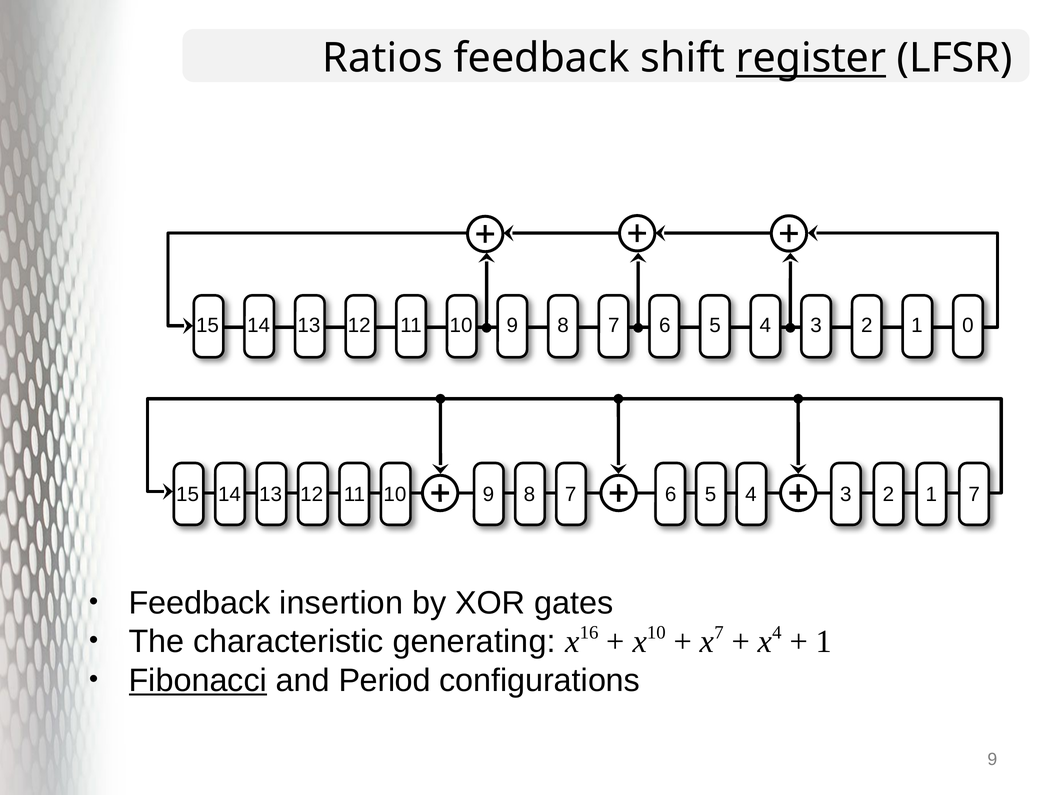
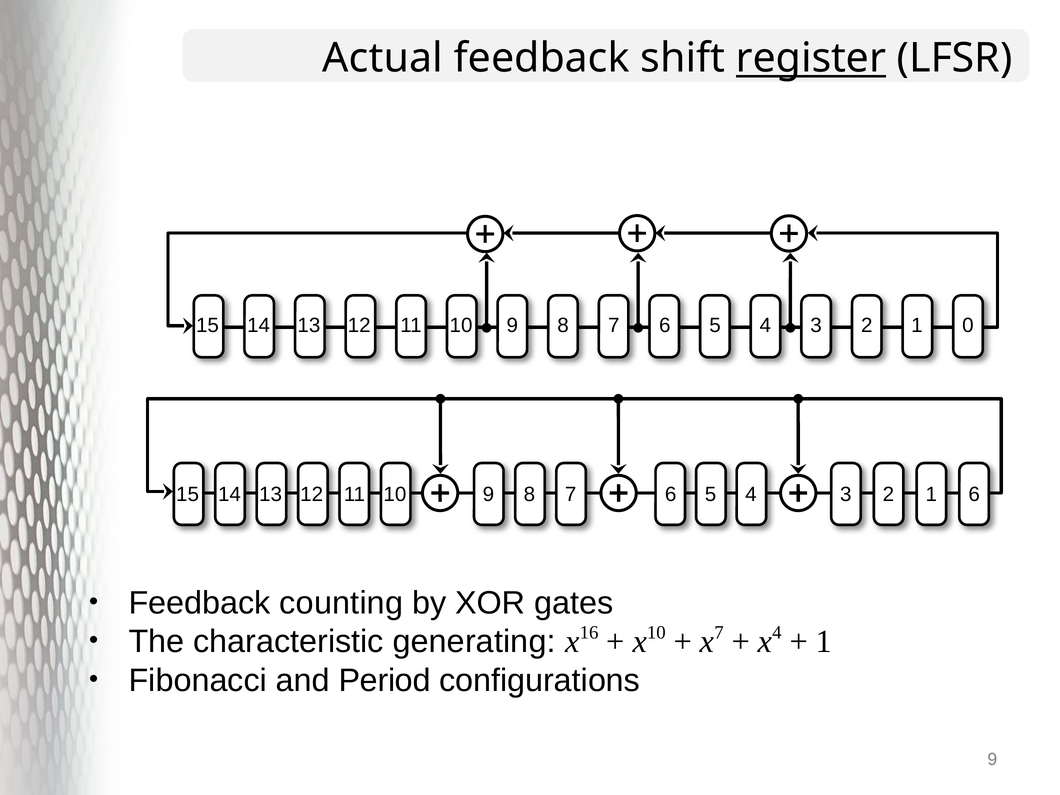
Ratios: Ratios -> Actual (383, 58)
1 7: 7 -> 6 (974, 494)
insertion: insertion -> counting (341, 603)
Fibonacci underline: present -> none (198, 681)
